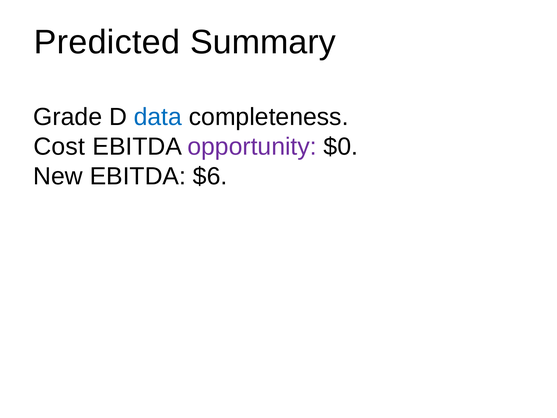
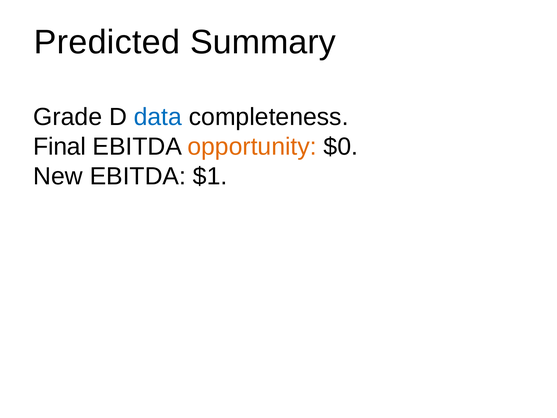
Cost: Cost -> Final (60, 147)
opportunity colour: purple -> orange (252, 147)
$6: $6 -> $1 (210, 176)
